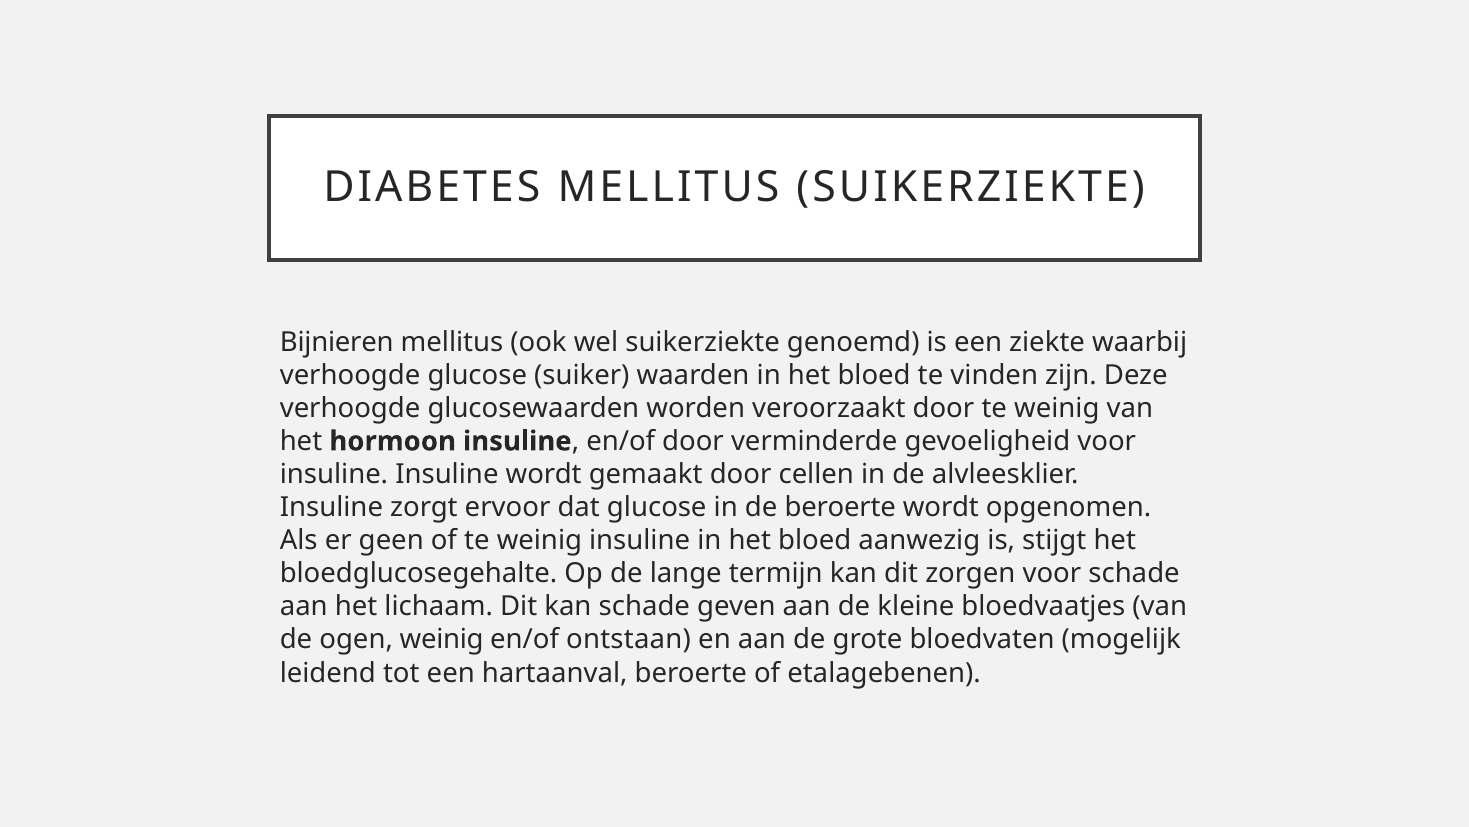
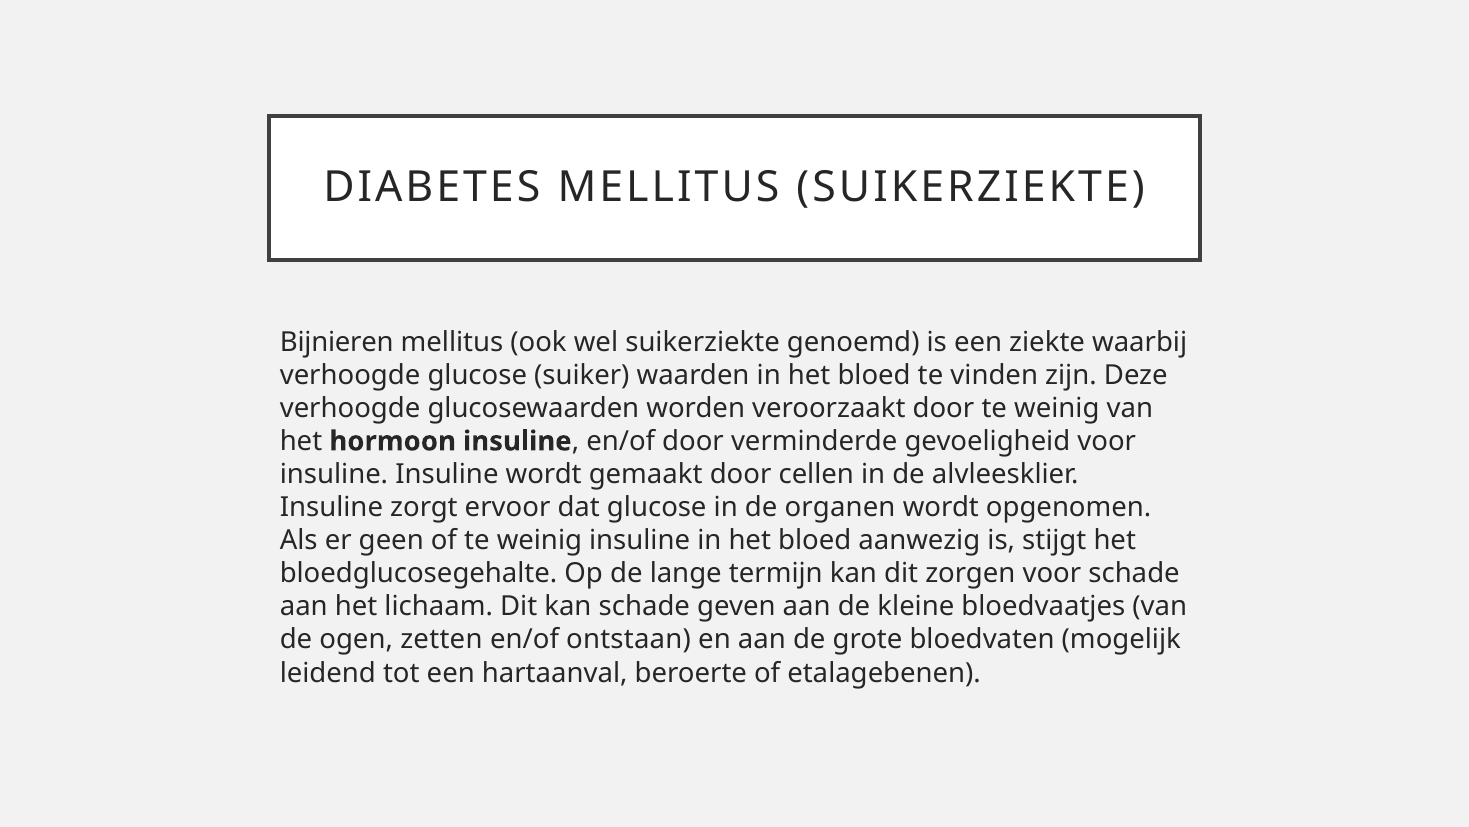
de beroerte: beroerte -> organen (840, 507)
ogen weinig: weinig -> zetten (441, 639)
